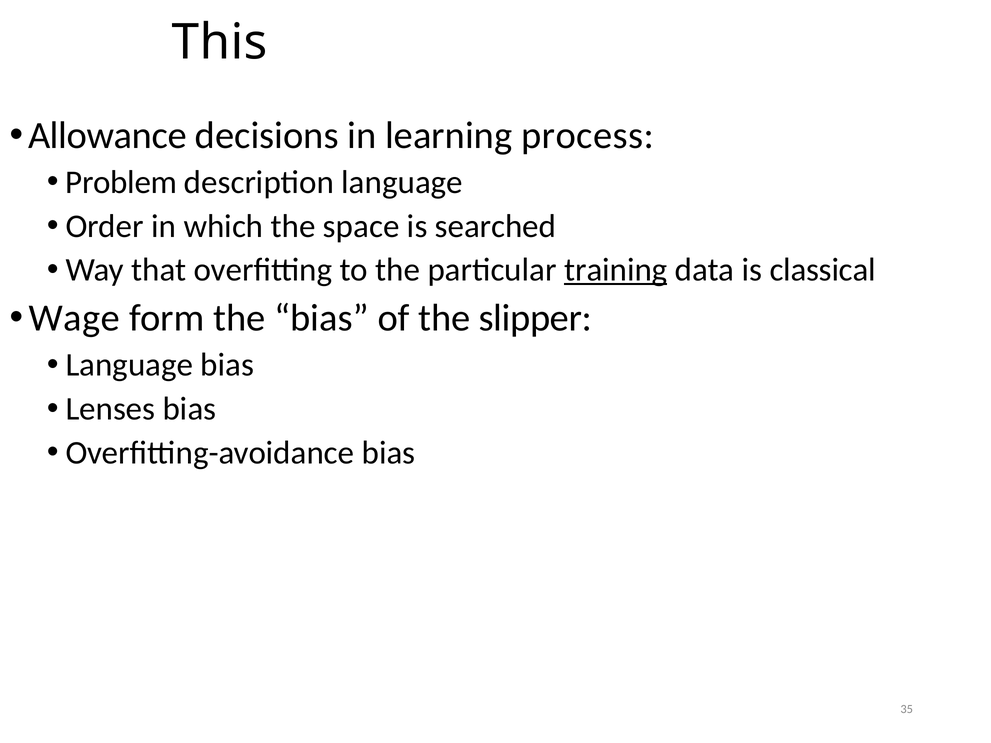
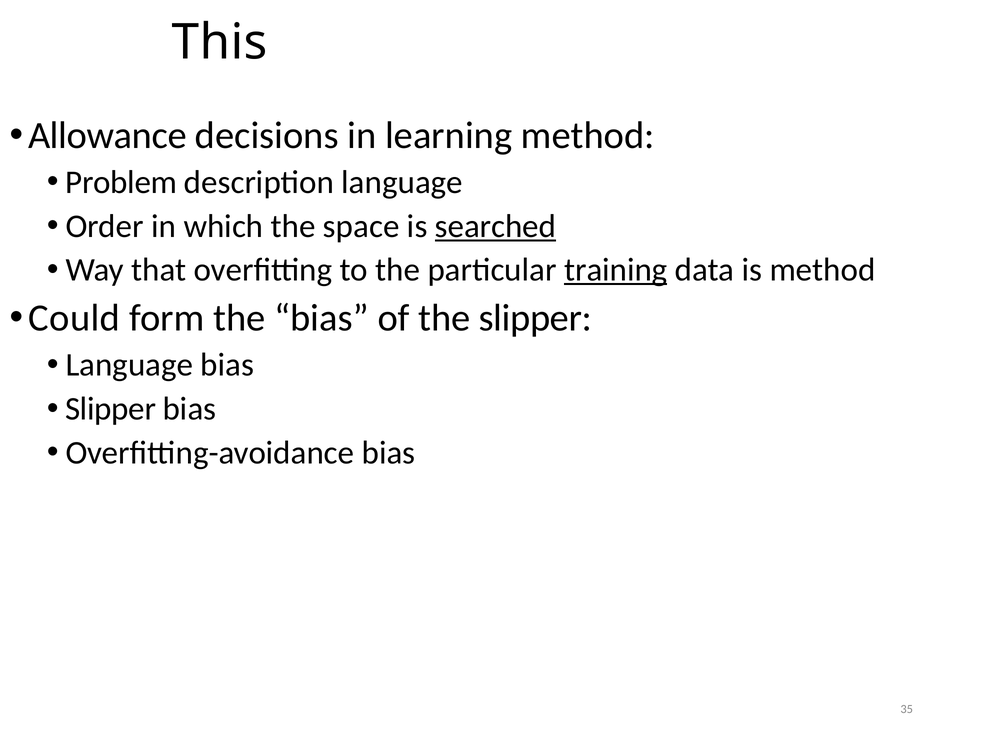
learning process: process -> method (588, 135)
searched underline: none -> present (495, 226)
is classical: classical -> method (823, 270)
Wage: Wage -> Could (74, 318)
Lenses: Lenses -> Slipper (111, 409)
